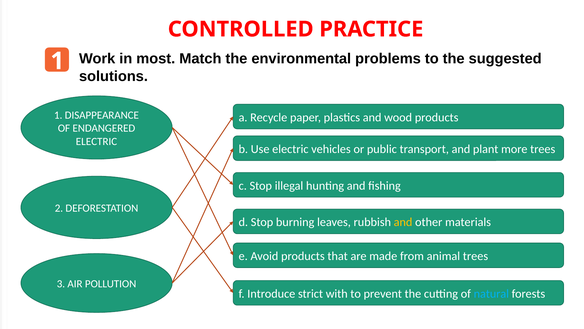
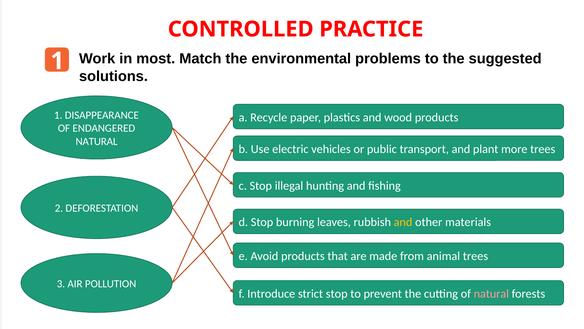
ELECTRIC: ELECTRIC -> NATURAL (97, 141)
strict with: with -> stop (337, 293)
natural colour: light blue -> pink (491, 293)
